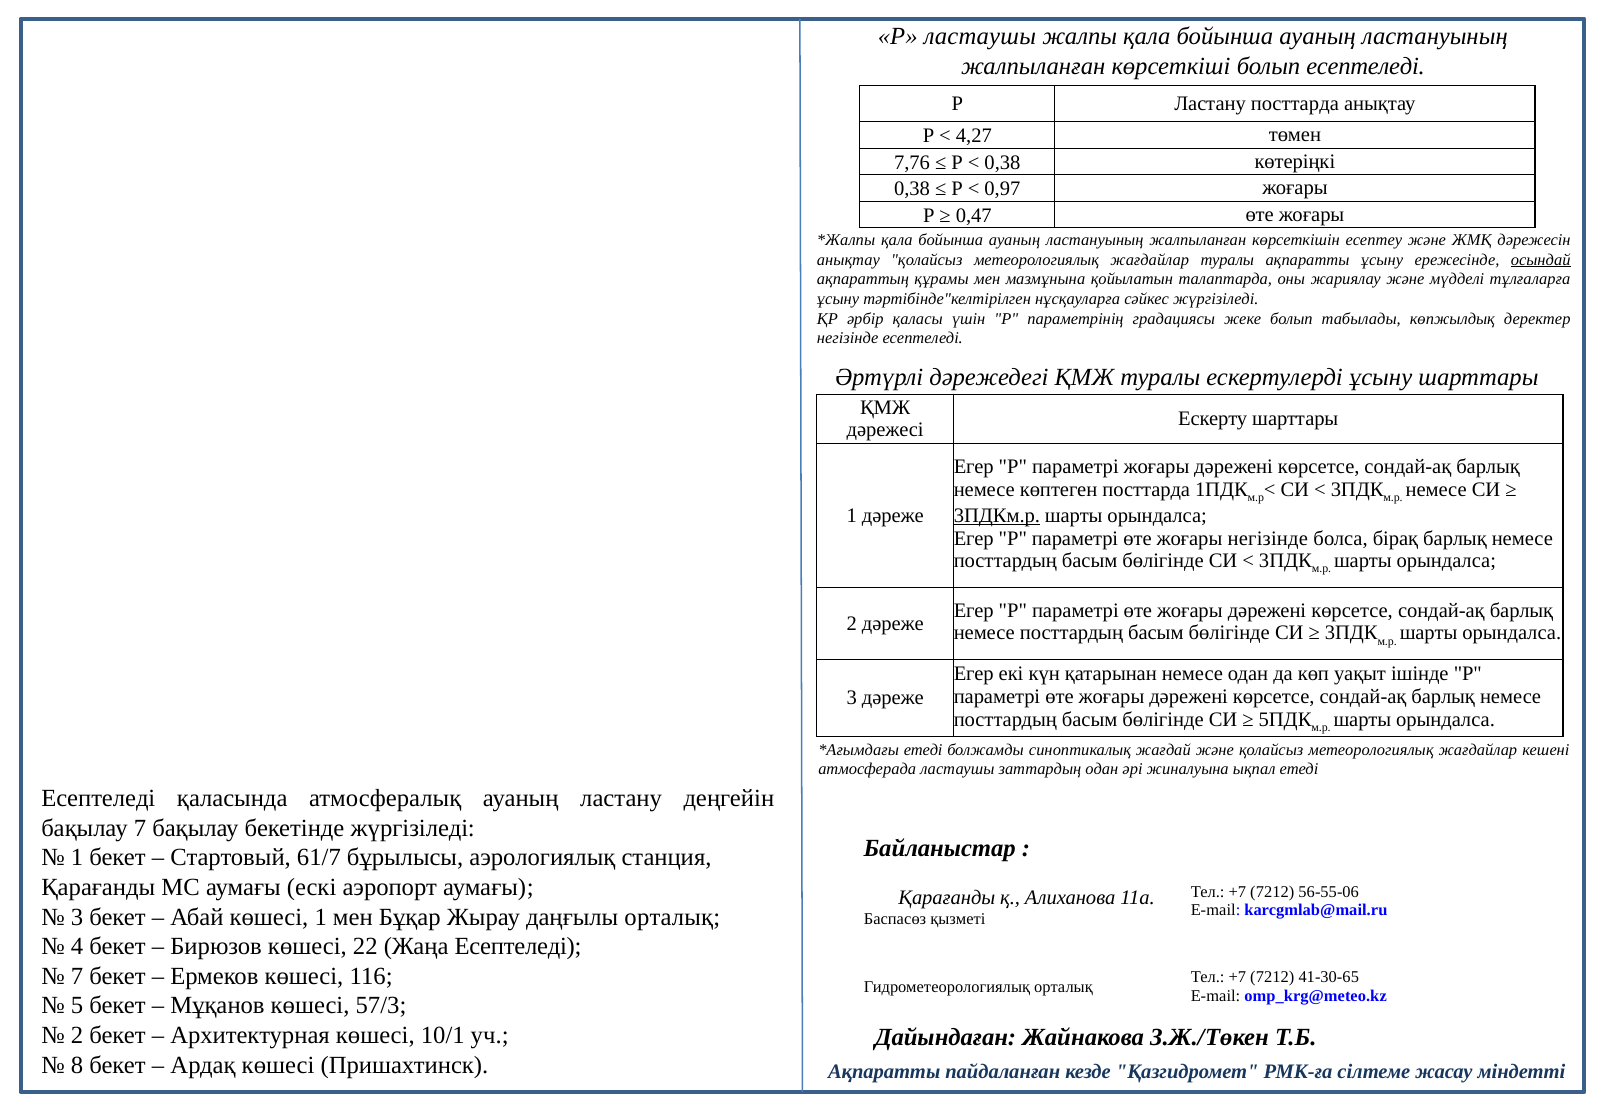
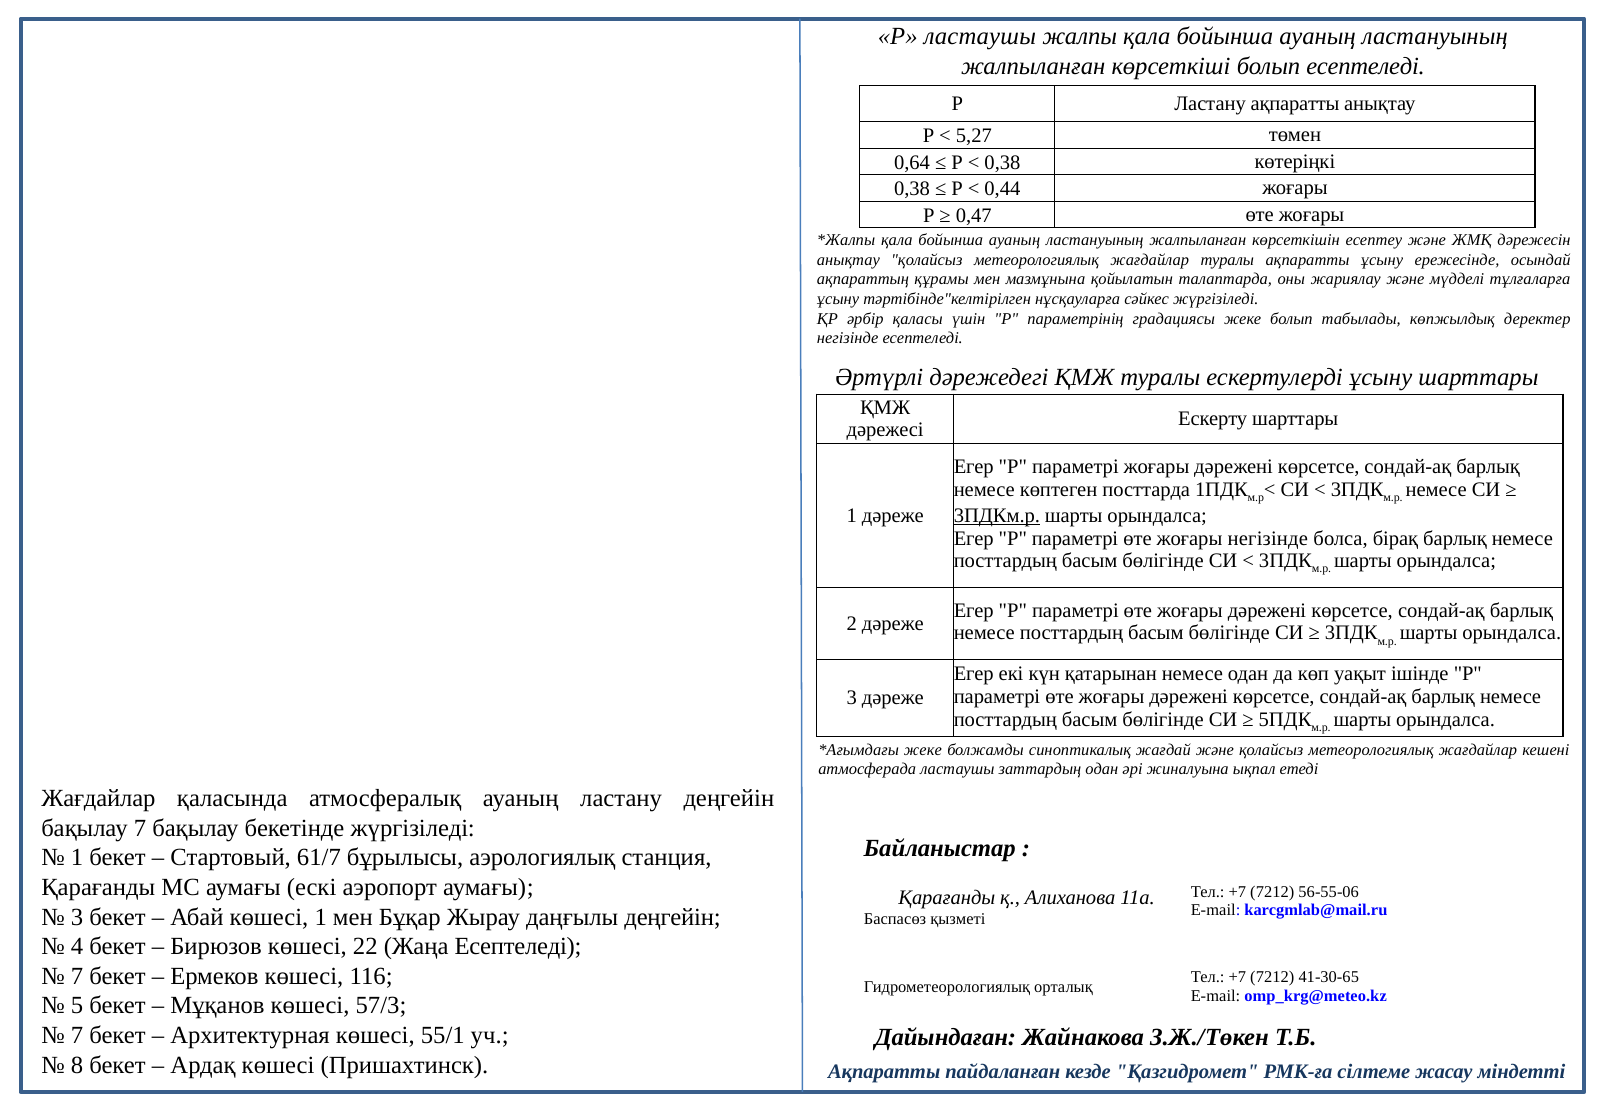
Ластану посттарда: посттарда -> ақпаратты (1295, 104)
4,27: 4,27 -> 5,27 (974, 136)
7,76: 7,76 -> 0,64 (912, 162)
0,97: 0,97 -> 0,44 (1002, 189)
осындай underline: present -> none (1541, 260)
етеді: етеді -> жеке (923, 750)
Есептеледі: Есептеледі -> Жағдайлар (98, 798)
даңғылы орталық: орталық -> деңгейін (673, 917)
2: 2 -> 7 (77, 1036)
10/1: 10/1 -> 55/1 (443, 1036)
